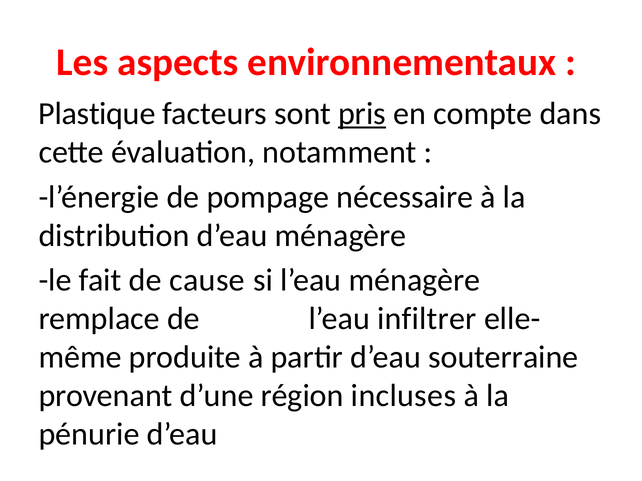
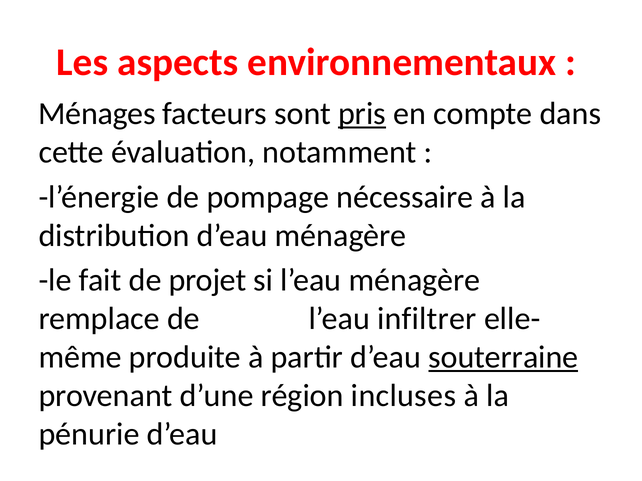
Plastique: Plastique -> Ménages (97, 114)
cause: cause -> projet (207, 281)
souterraine underline: none -> present (503, 358)
